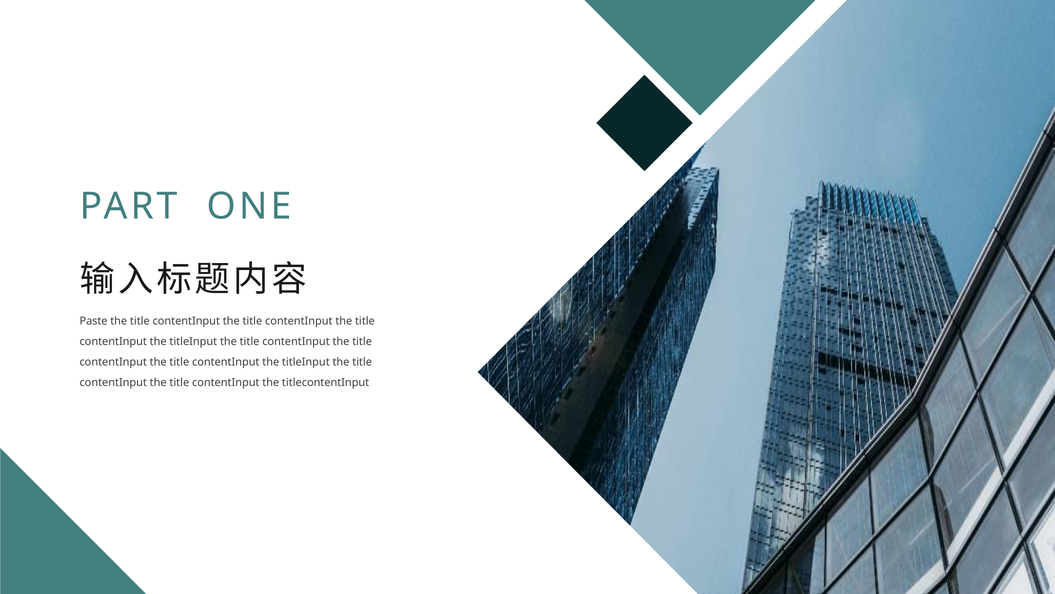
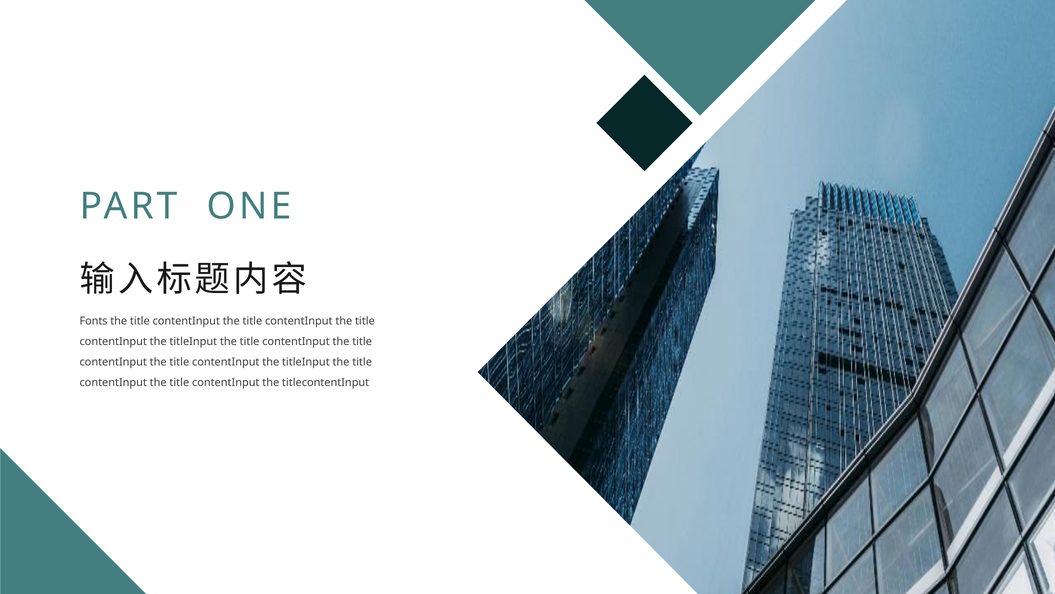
Paste: Paste -> Fonts (94, 321)
